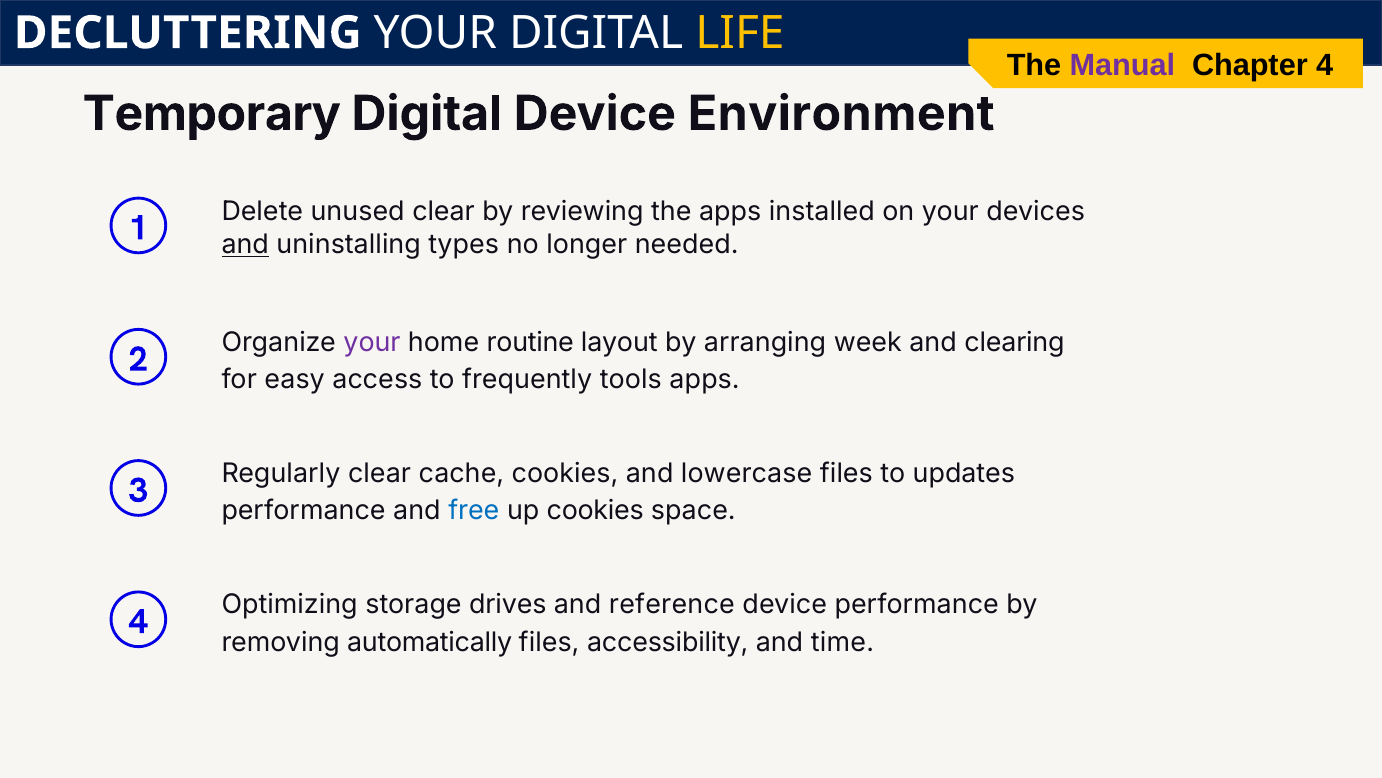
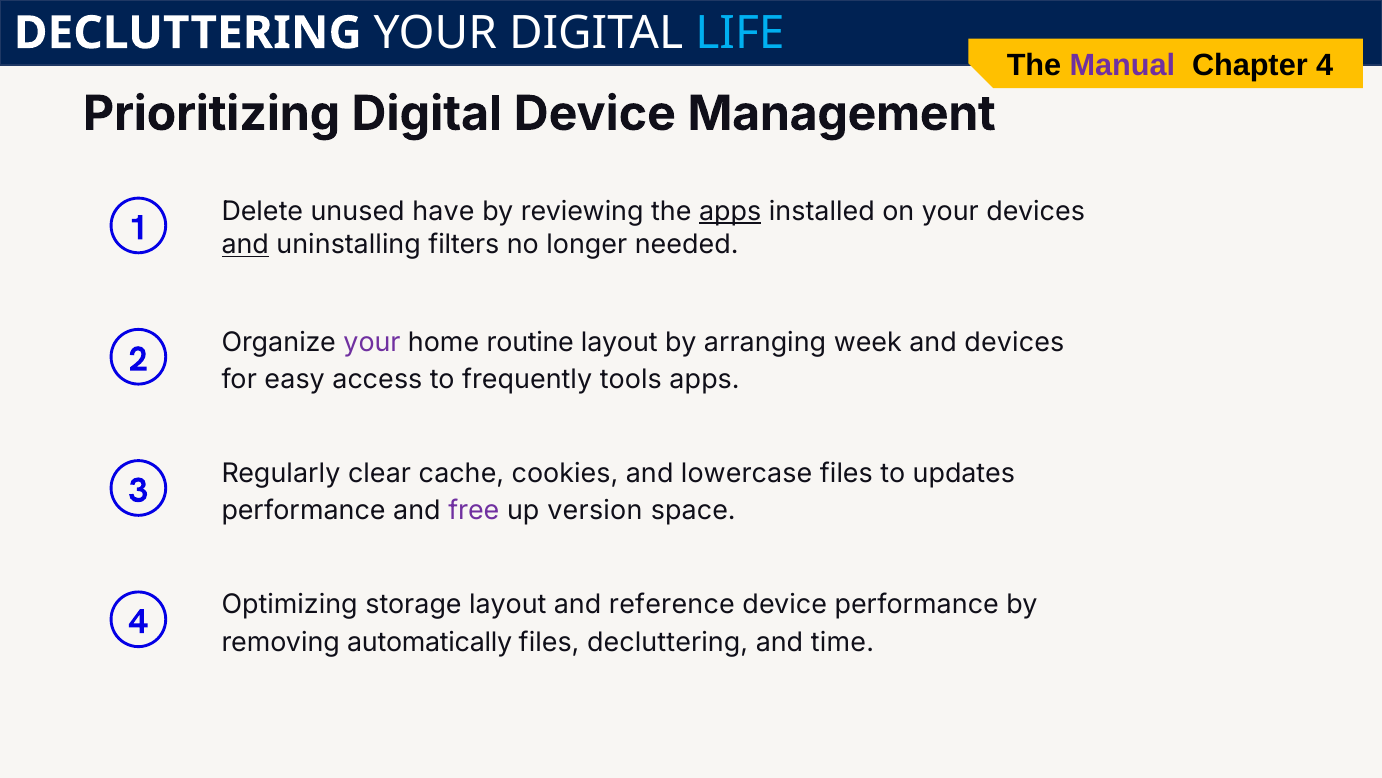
LIFE colour: yellow -> light blue (740, 33)
Temporary: Temporary -> Prioritizing (212, 114)
Environment: Environment -> Management (842, 114)
unused clear: clear -> have (443, 211)
apps underline: none -> present (730, 211)
types: types -> filters (464, 245)
and clearing: clearing -> devices (1014, 342)
free colour: blue -> purple (474, 510)
up cookies: cookies -> version (595, 510)
storage drives: drives -> layout (508, 605)
files accessibility: accessibility -> decluttering (668, 642)
